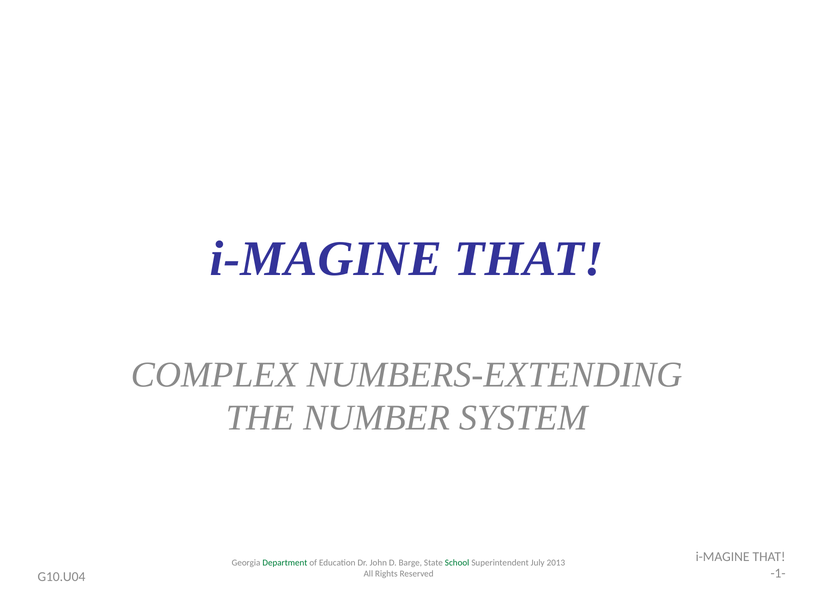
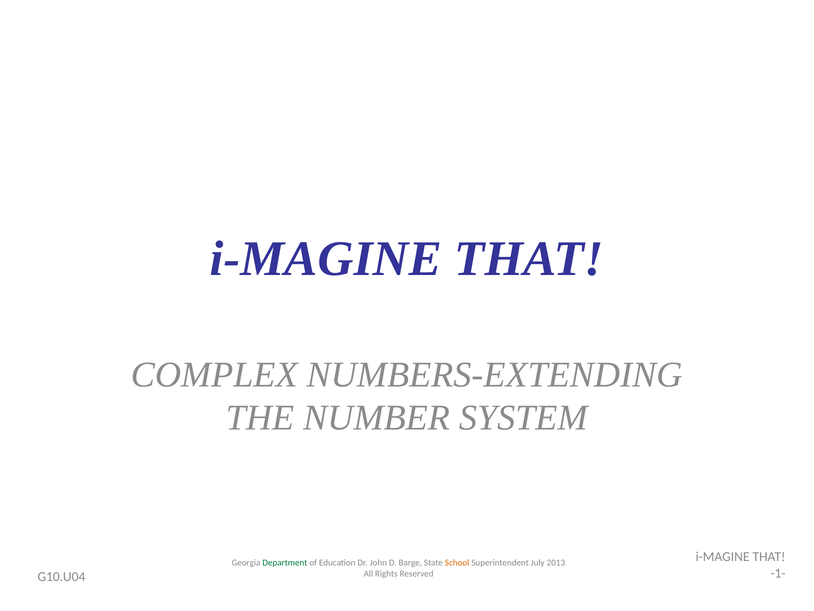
School colour: green -> orange (457, 562)
